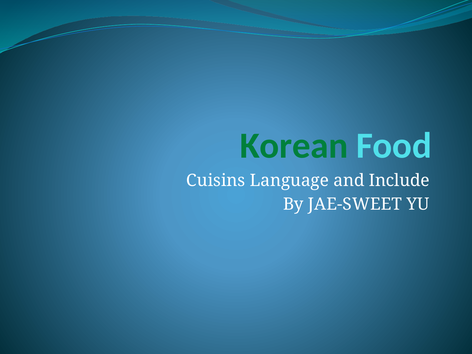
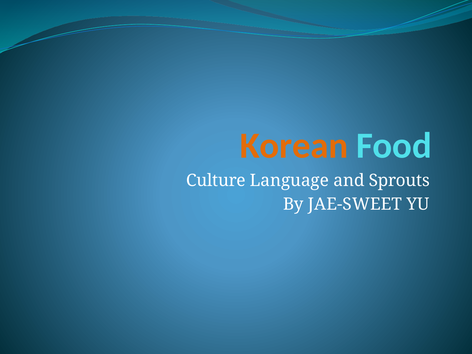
Korean colour: green -> orange (294, 146)
Cuisins: Cuisins -> Culture (216, 180)
Include: Include -> Sprouts (399, 180)
